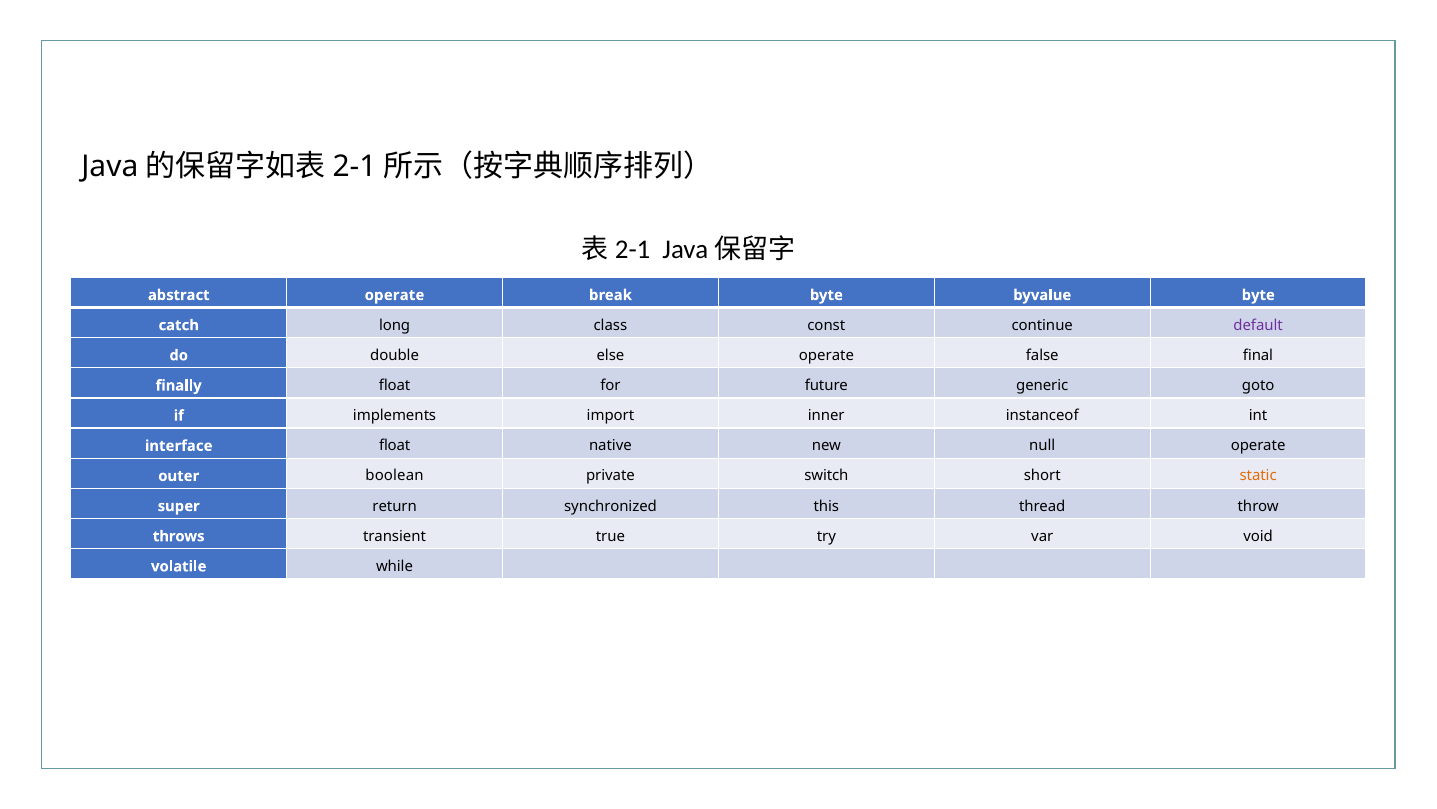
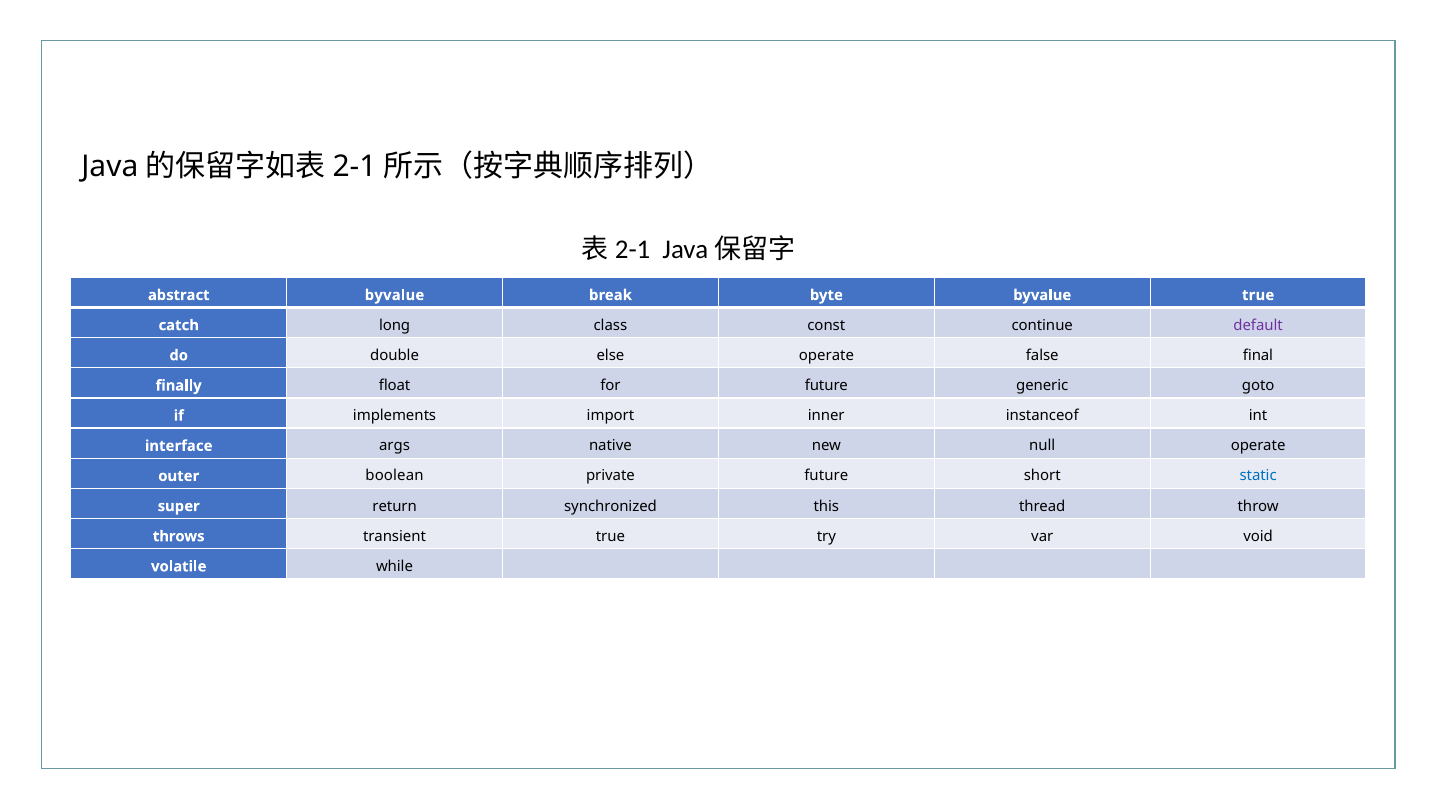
abstract operate: operate -> byvalue (395, 295)
byvalue byte: byte -> true (1258, 295)
interface float: float -> args (395, 446)
private switch: switch -> future (826, 476)
static colour: orange -> blue (1258, 476)
